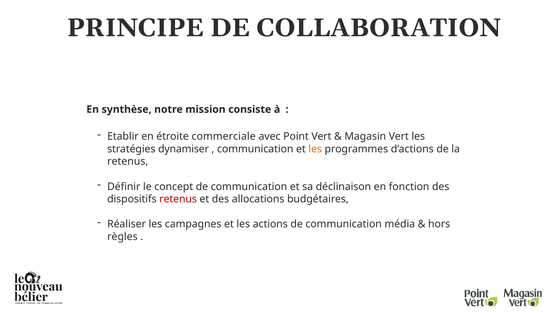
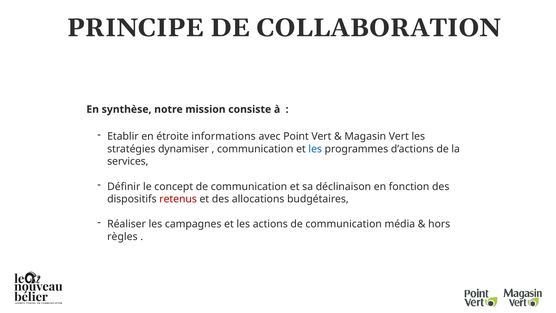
commerciale: commerciale -> informations (224, 136)
les colour: orange -> blue (315, 149)
retenus: retenus -> services (128, 161)
